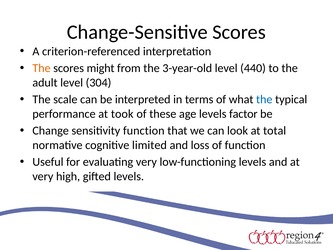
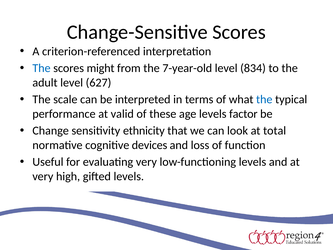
The colour: orange -> blue (41, 68)
3-year-old: 3-year-old -> 7-year-old (187, 68)
440: 440 -> 834 (253, 68)
304: 304 -> 627 (99, 83)
took: took -> valid (122, 114)
sensitivity function: function -> ethnicity (144, 131)
limited: limited -> devices (150, 145)
